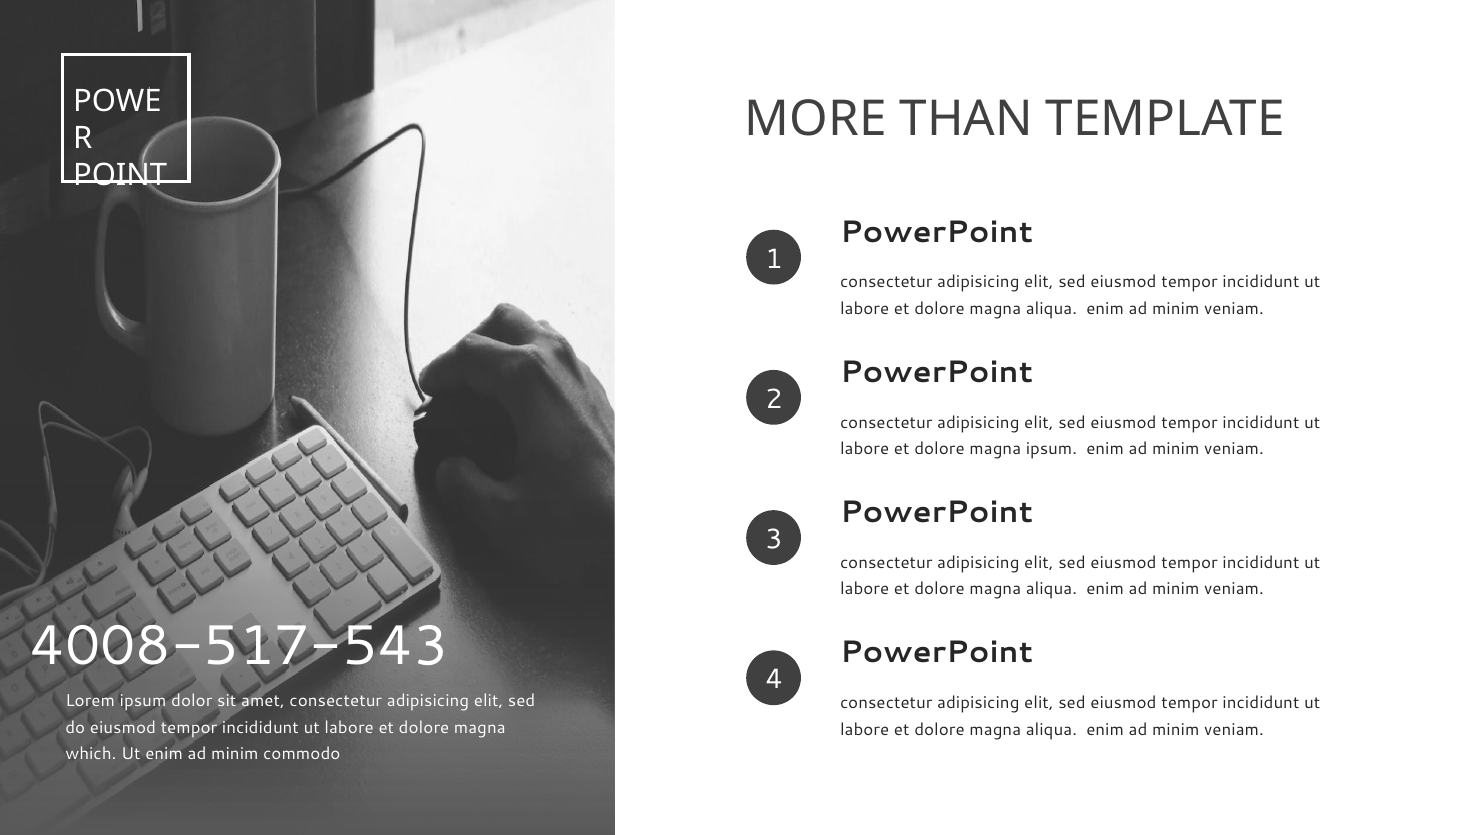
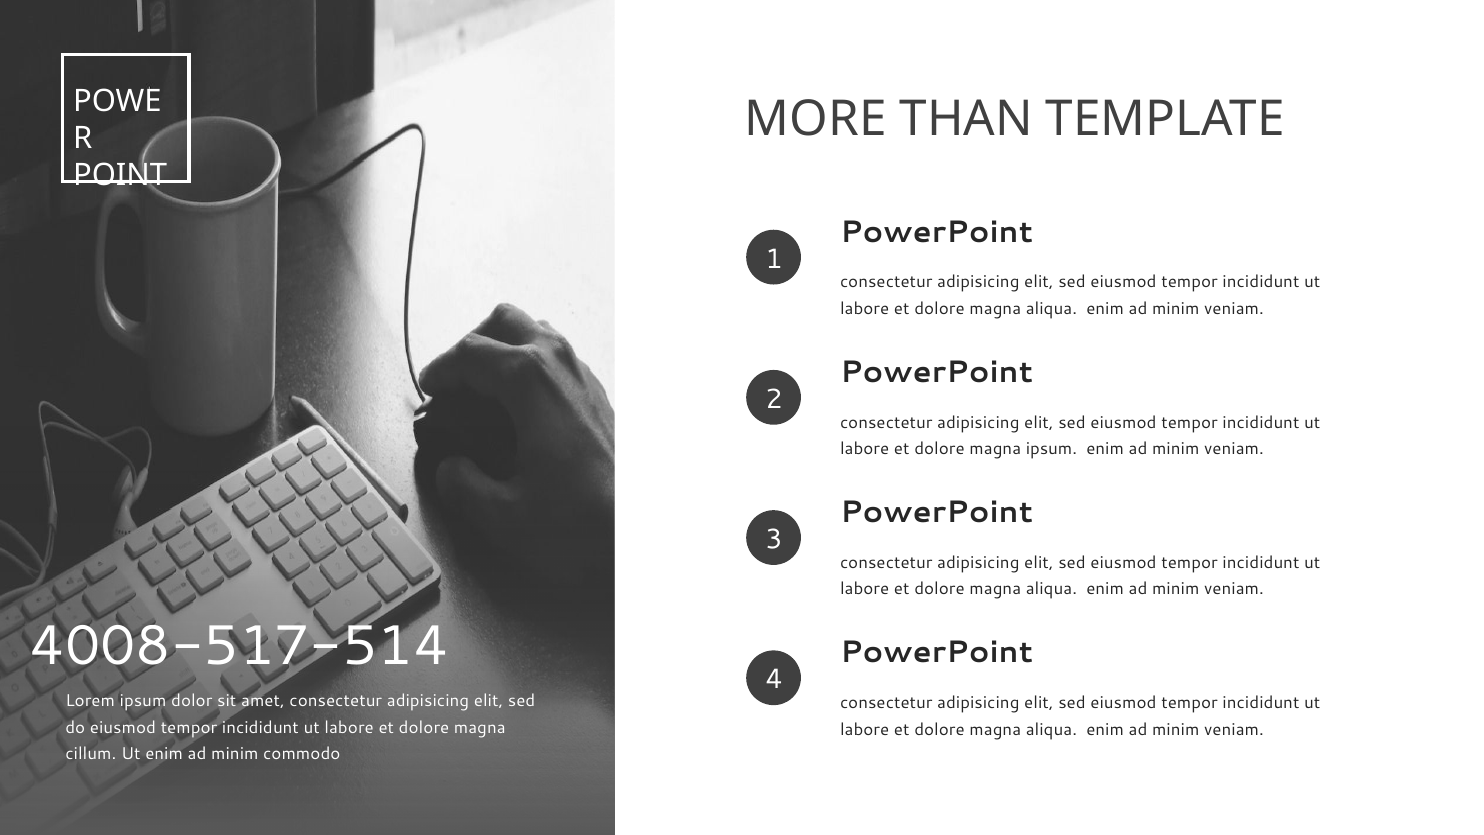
4008-517-543: 4008-517-543 -> 4008-517-514 (239, 646)
which: which -> cillum (91, 754)
